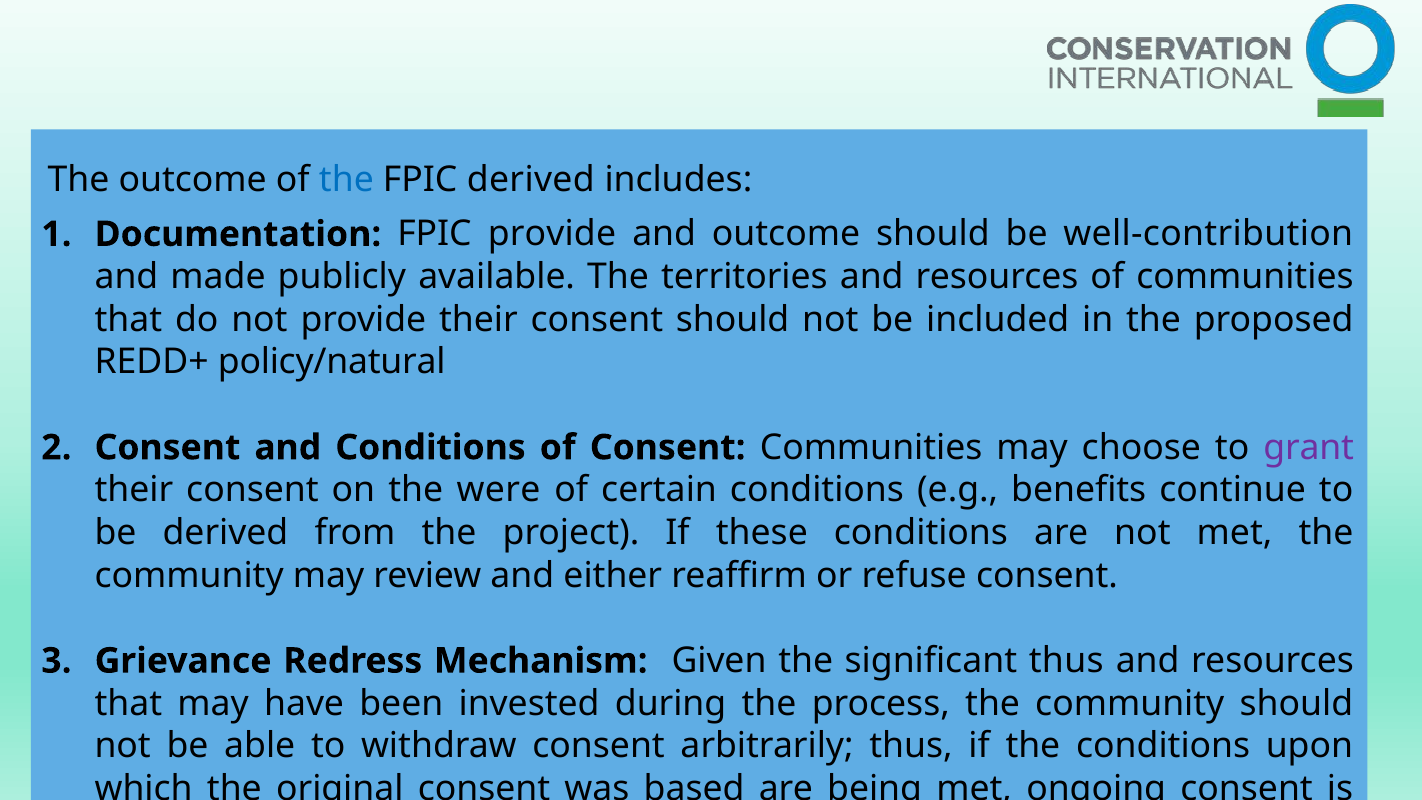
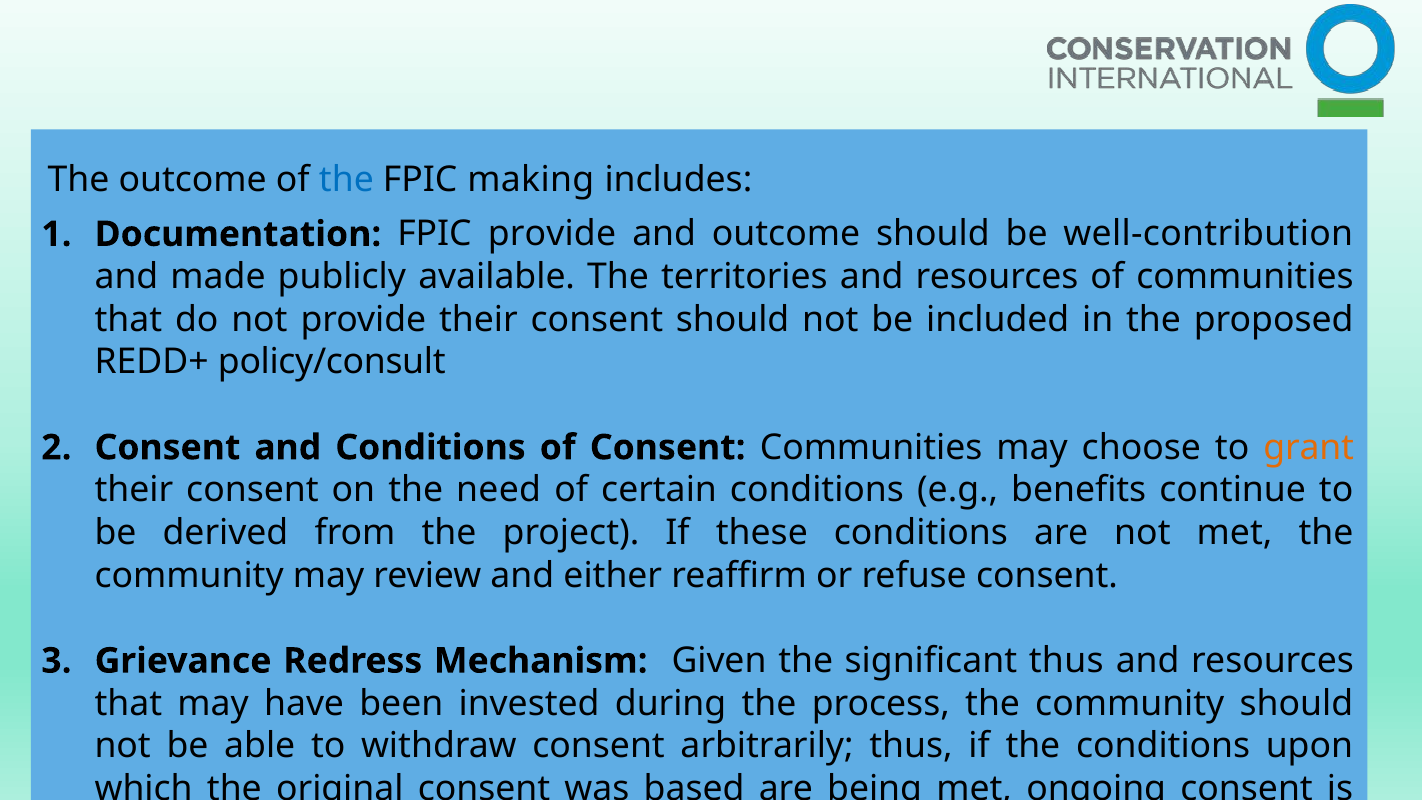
FPIC derived: derived -> making (531, 180)
policy/natural: policy/natural -> policy/consult (332, 362)
grant colour: purple -> orange (1309, 447)
were: were -> need (499, 490)
